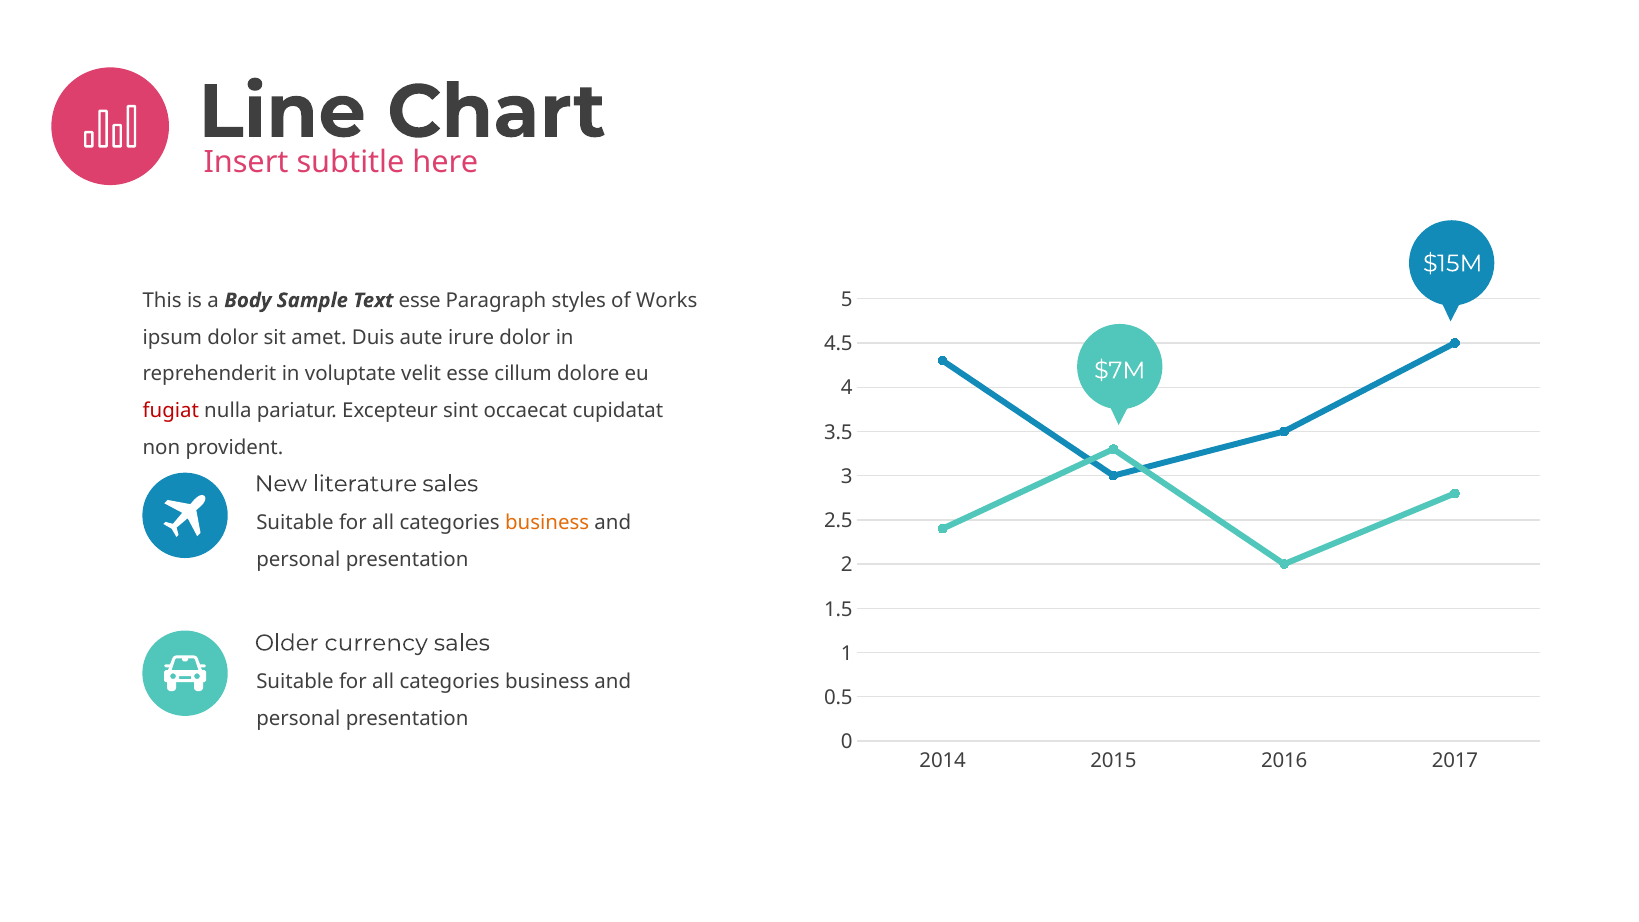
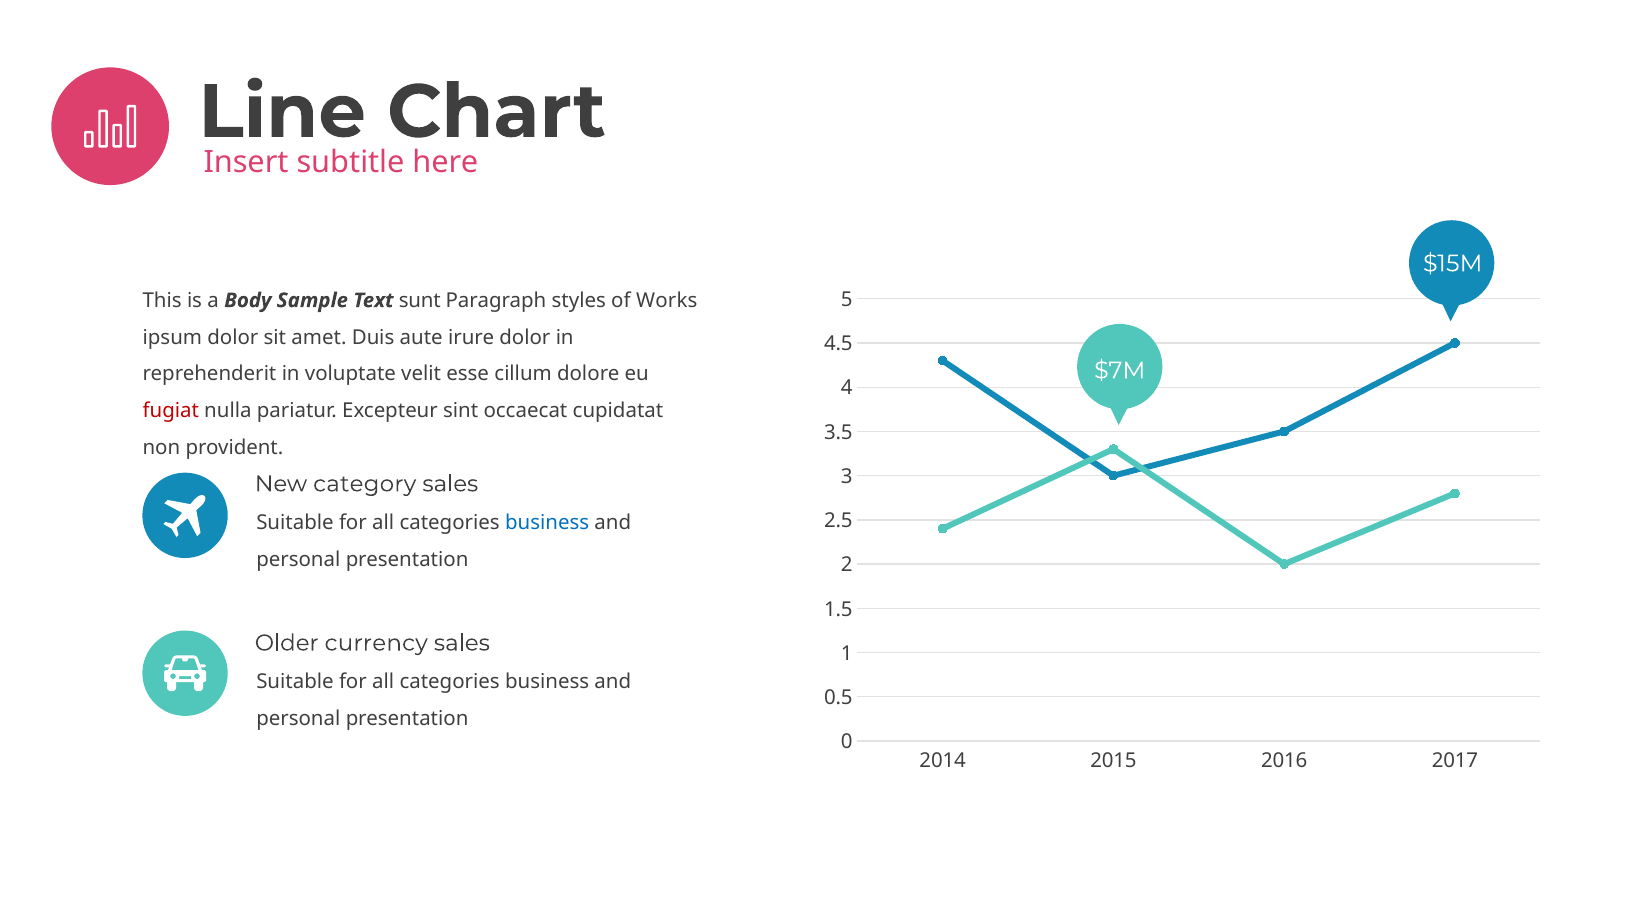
Text esse: esse -> sunt (420, 300)
literature: literature -> category (365, 484)
business colour: orange -> blue (547, 523)
